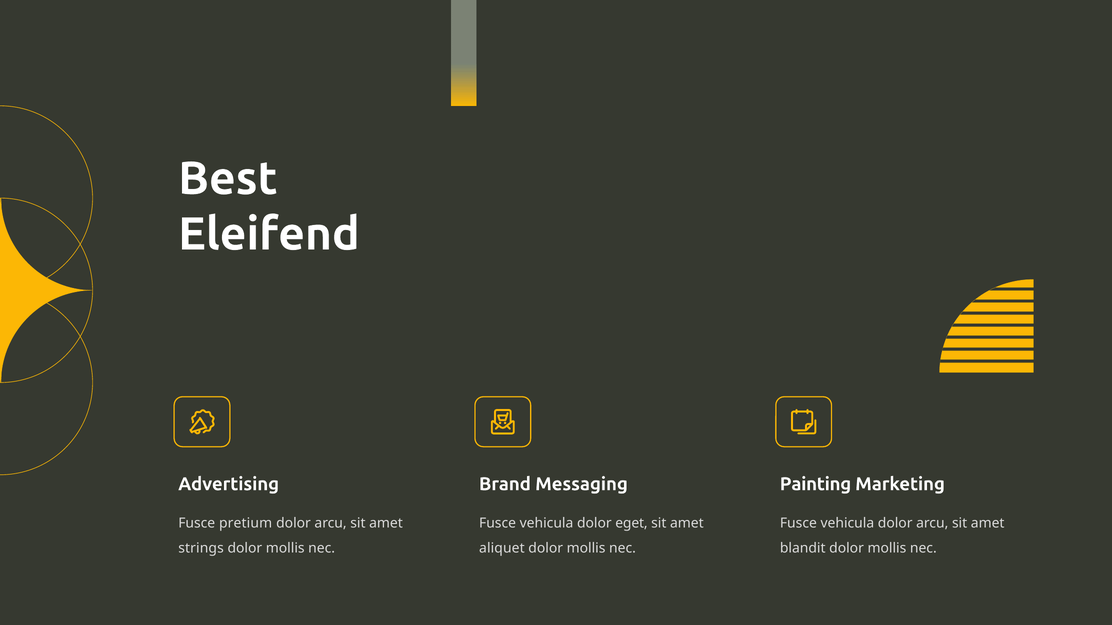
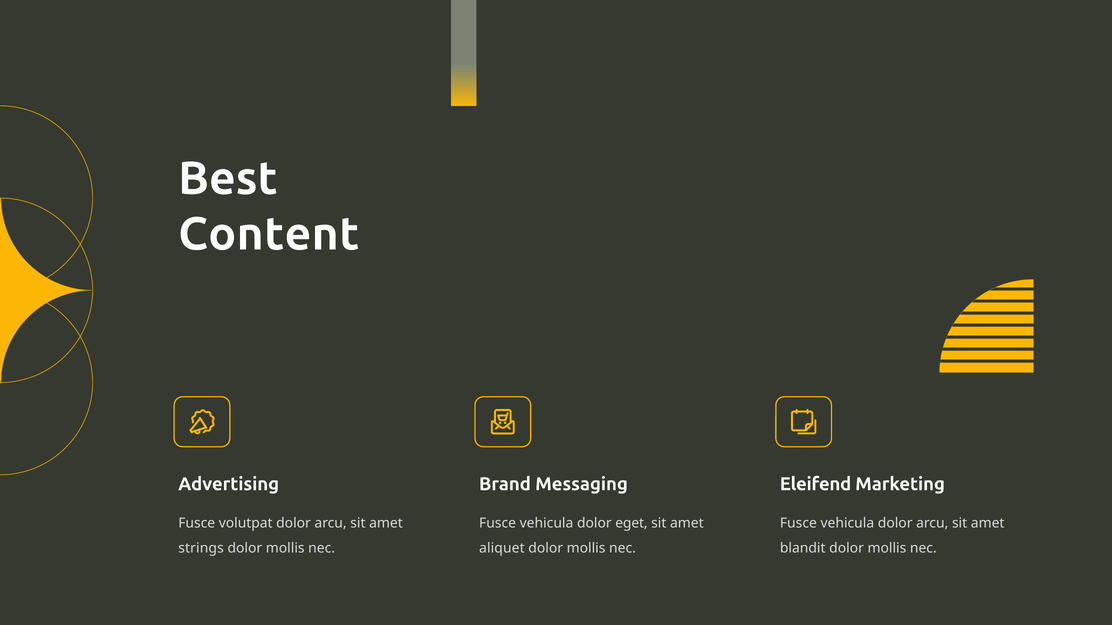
Eleifend: Eleifend -> Content (269, 234)
Painting: Painting -> Eleifend (815, 485)
pretium: pretium -> volutpat (246, 524)
